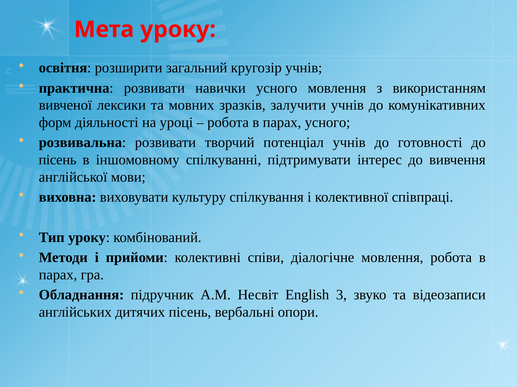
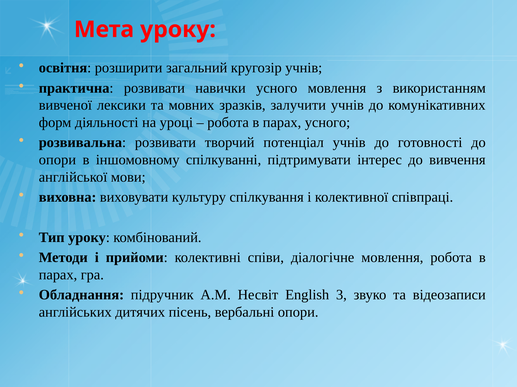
пісень: пісень -> опори (57, 160)
